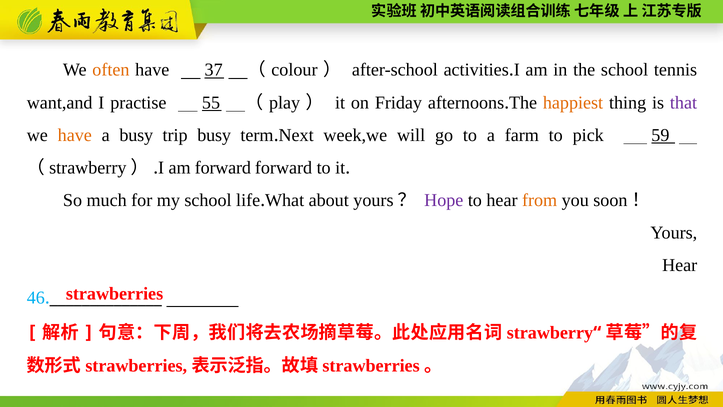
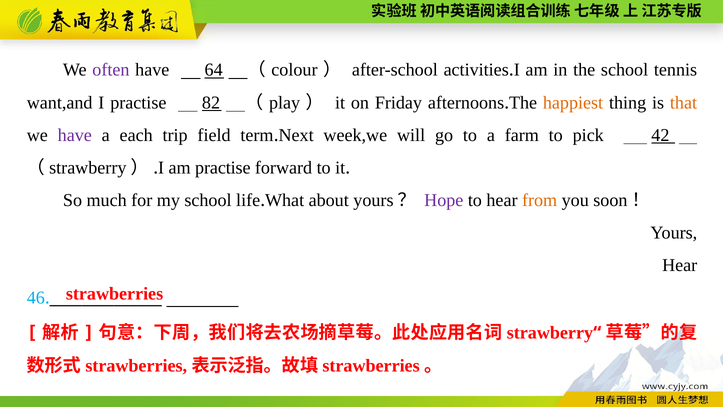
often colour: orange -> purple (111, 70)
37: 37 -> 64 (214, 70)
55: 55 -> 82 (211, 102)
that colour: purple -> orange (683, 102)
have colour: orange -> purple (75, 135)
a busy: busy -> each (136, 135)
trip busy: busy -> field (214, 135)
59: 59 -> 42 (660, 135)
am forward: forward -> practise (223, 168)
